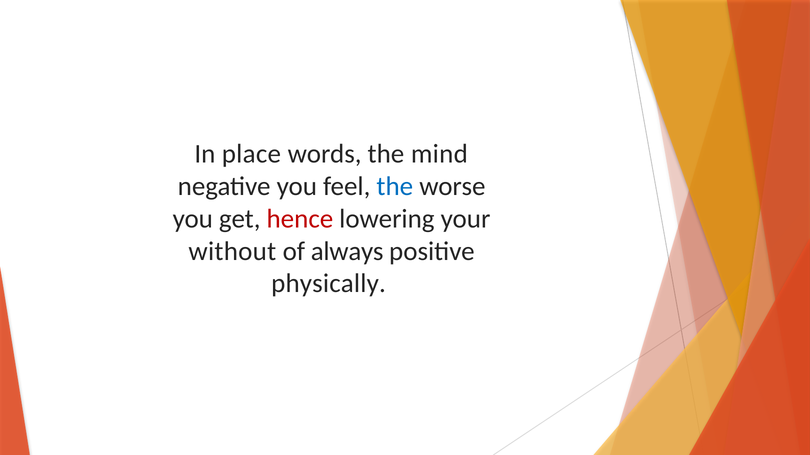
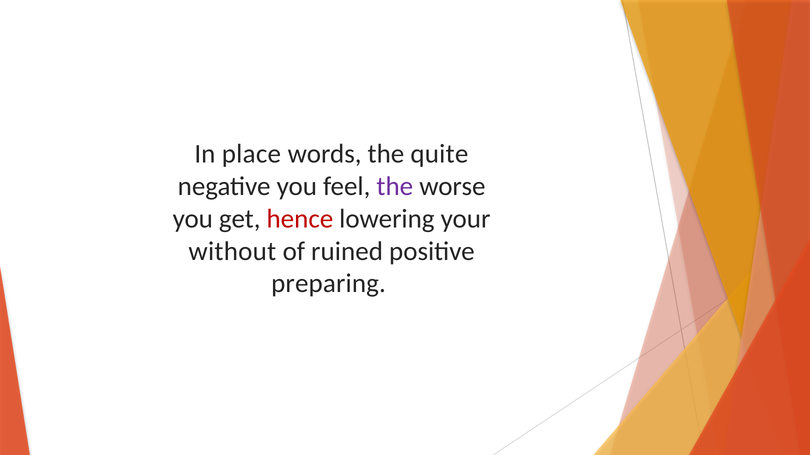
mind: mind -> quite (439, 154)
the colour: blue -> purple (395, 187)
always: always -> ruined (347, 251)
physically: physically -> preparing (329, 284)
